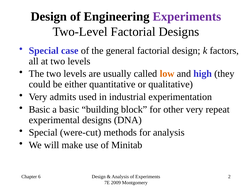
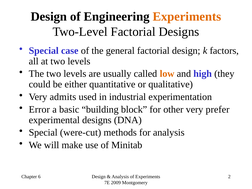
Experiments colour: purple -> orange (187, 17)
Basic: Basic -> Error (39, 109)
repeat: repeat -> prefer (218, 109)
